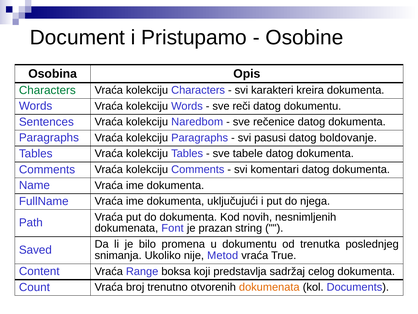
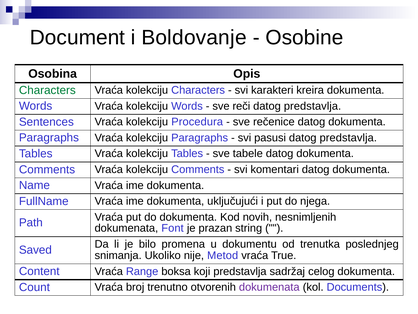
Pristupamo: Pristupamo -> Boldovanje (194, 38)
reči datog dokumentu: dokumentu -> predstavlja (313, 106)
Naredbom: Naredbom -> Procedura (197, 122)
pasusi datog boldovanje: boldovanje -> predstavlja (348, 138)
dokumenata colour: orange -> purple (269, 287)
